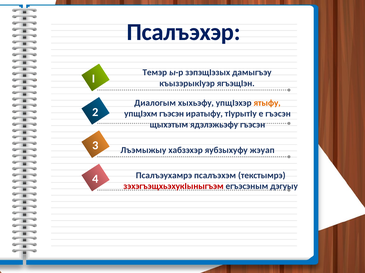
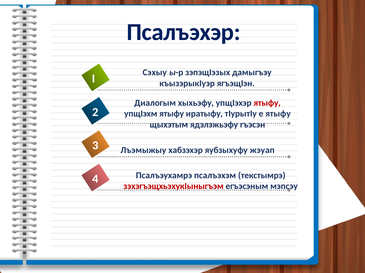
Темэр: Темэр -> Сэхыу (155, 73)
ятыфу colour: orange -> red (267, 103)
упщIэхм гъэсэн: гъэсэн -> ятыфу (172, 114)
е гъэсэн: гъэсэн -> ятыфу (278, 114)
дэгуыу: дэгуыу -> мэпсэу (284, 187)
